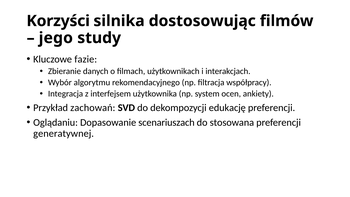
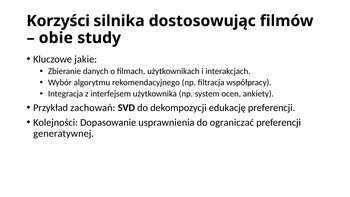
jego: jego -> obie (56, 38)
fazie: fazie -> jakie (86, 59)
Oglądaniu: Oglądaniu -> Kolejności (56, 122)
scenariuszach: scenariuszach -> usprawnienia (166, 122)
stosowana: stosowana -> ograniczać (232, 122)
